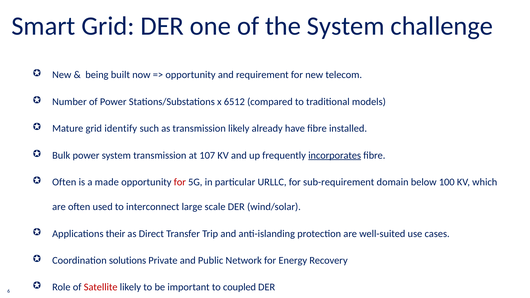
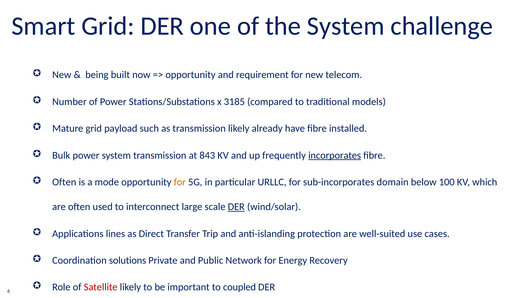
6512: 6512 -> 3185 (234, 102)
identify: identify -> payload (121, 129)
107: 107 -> 843 (207, 155)
made: made -> mode (107, 182)
for colour: red -> orange (180, 182)
sub-requirement: sub-requirement -> sub-incorporates (339, 182)
DER underline: none -> present (236, 207)
their: their -> lines (116, 234)
